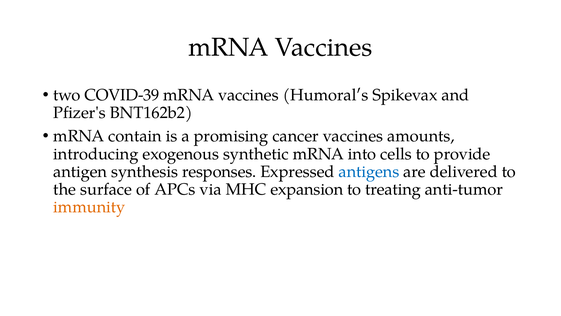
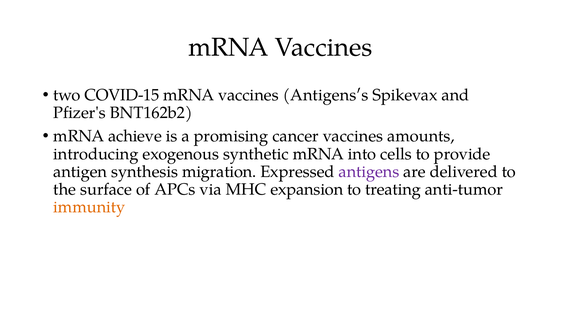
COVID-39: COVID-39 -> COVID-15 (122, 95)
Humoral′s: Humoral′s -> Antigens′s (326, 95)
contain: contain -> achieve (135, 136)
responses: responses -> migration (219, 171)
antigens colour: blue -> purple (369, 171)
